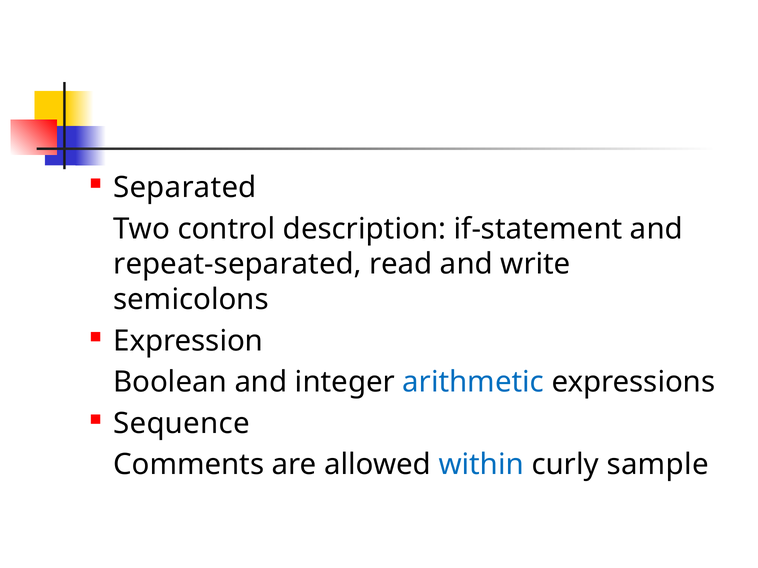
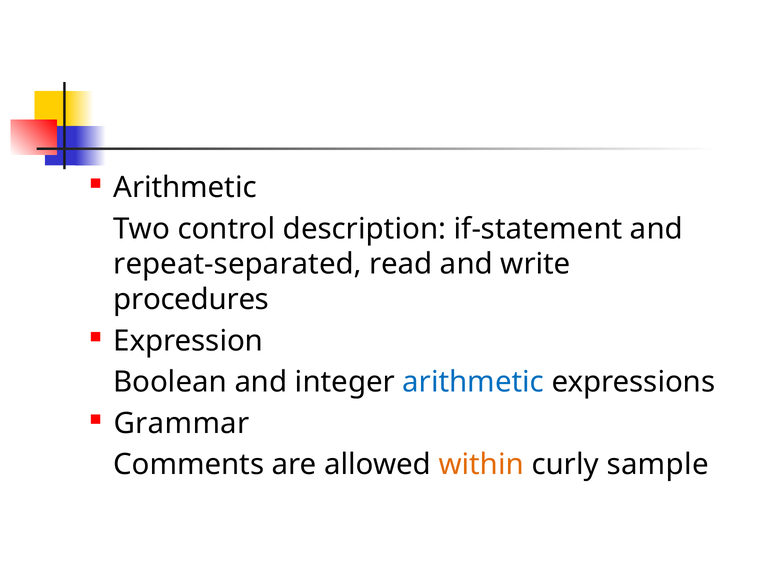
Separated: Separated -> Arithmetic (185, 188)
semicolons: semicolons -> procedures (191, 300)
Sequence: Sequence -> Grammar (182, 424)
within colour: blue -> orange (481, 465)
